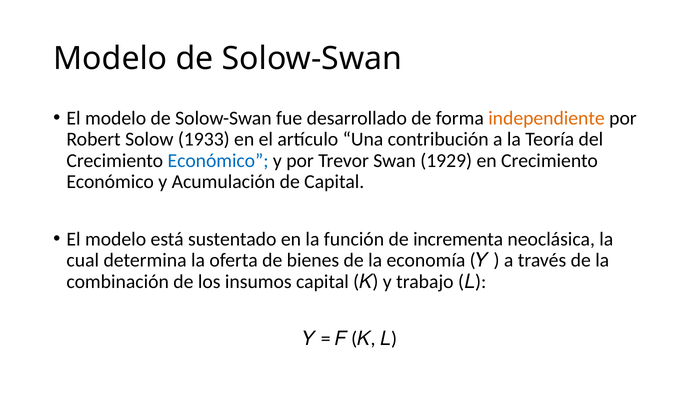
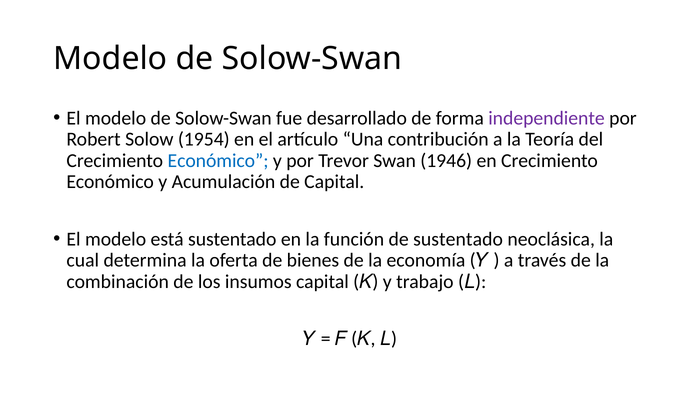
independiente colour: orange -> purple (547, 118)
1933: 1933 -> 1954 (204, 139)
1929: 1929 -> 1946 (446, 161)
de incrementa: incrementa -> sustentado (458, 239)
